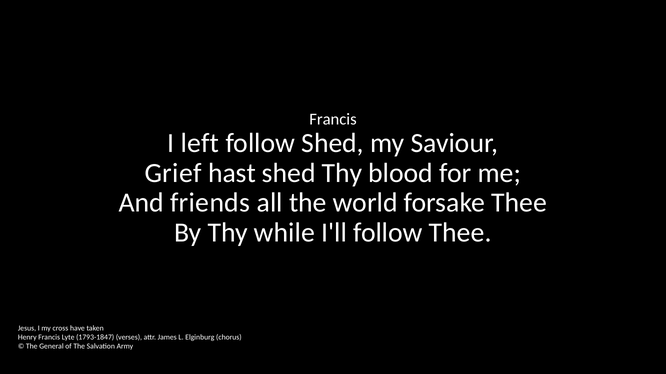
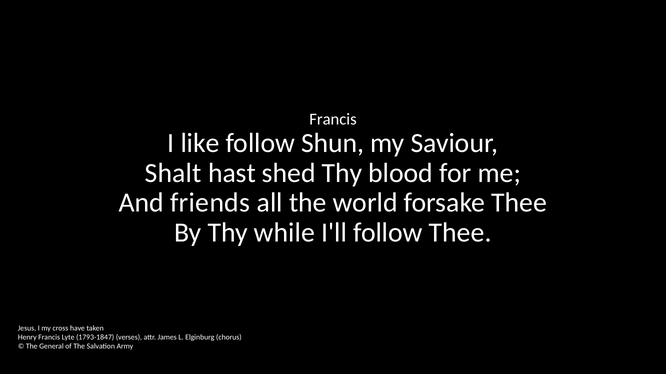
left: left -> like (200, 143)
follow Shed: Shed -> Shun (333, 143)
Grief: Grief -> Shalt (173, 173)
